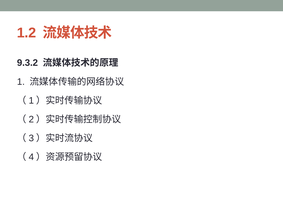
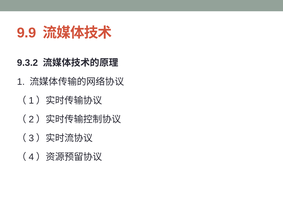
1.2: 1.2 -> 9.9 (26, 33)
